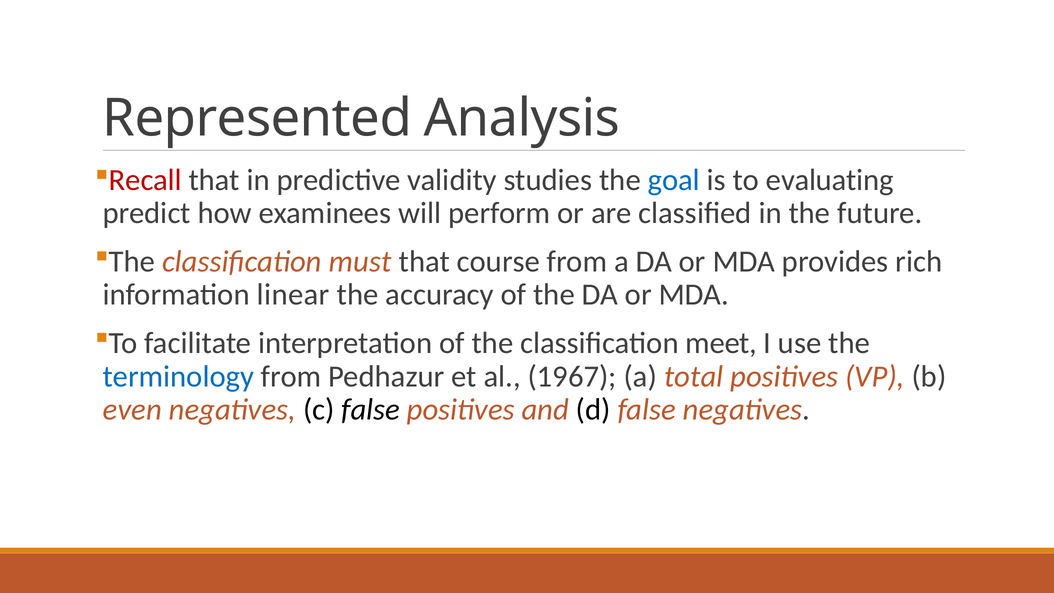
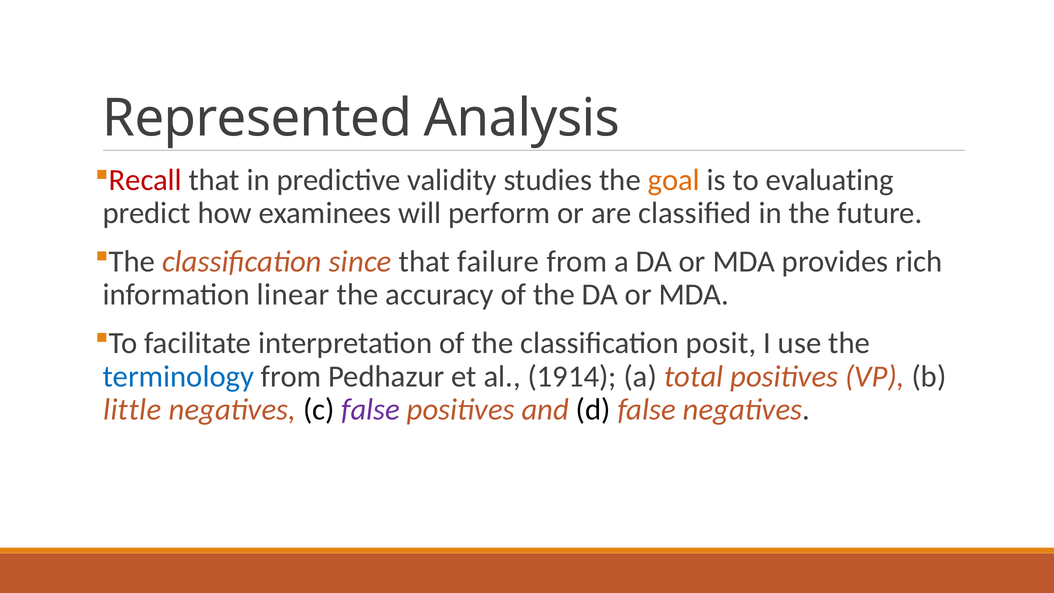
goal colour: blue -> orange (674, 180)
must: must -> since (360, 262)
course: course -> failure (498, 262)
meet: meet -> posit (721, 343)
1967: 1967 -> 1914 (572, 376)
even: even -> little (132, 409)
false colour: black -> purple (371, 409)
